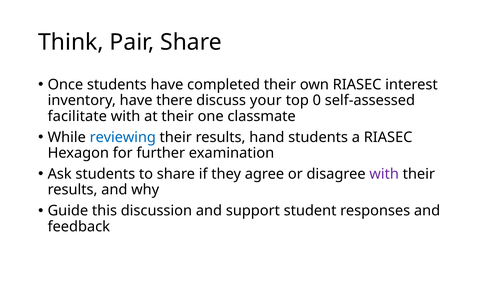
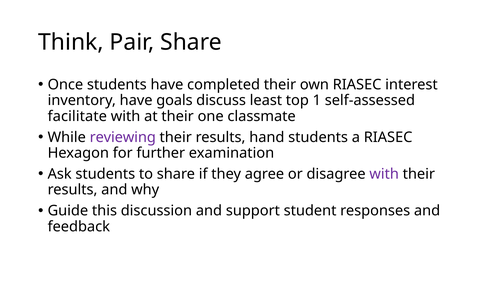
there: there -> goals (174, 100)
your: your -> least (266, 100)
0: 0 -> 1 (317, 100)
reviewing colour: blue -> purple (123, 137)
